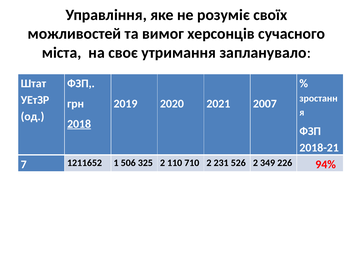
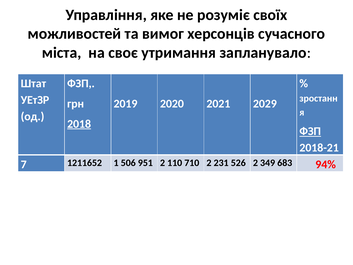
2007: 2007 -> 2029 (265, 104)
ФЗП underline: none -> present (310, 131)
325: 325 -> 951 (145, 163)
226: 226 -> 683 (285, 163)
